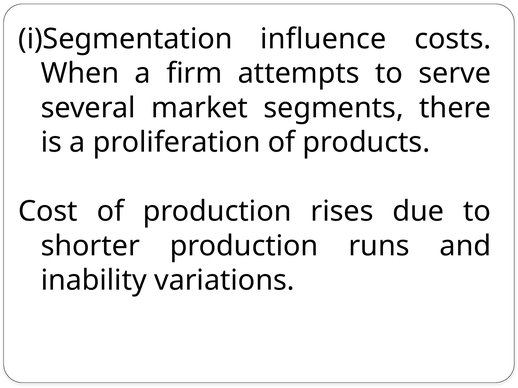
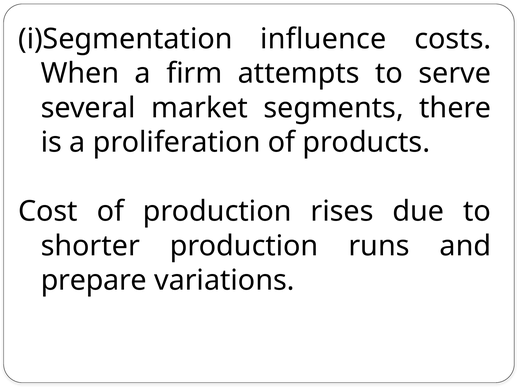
inability: inability -> prepare (94, 281)
